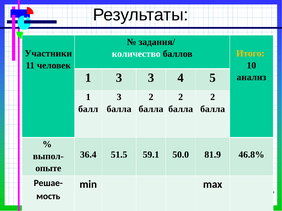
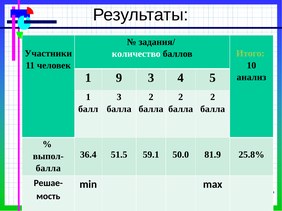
Итого colour: yellow -> light green (250, 54)
1 3: 3 -> 9 (119, 78)
46.8%: 46.8% -> 25.8% (251, 155)
опыте: опыте -> балла (48, 169)
